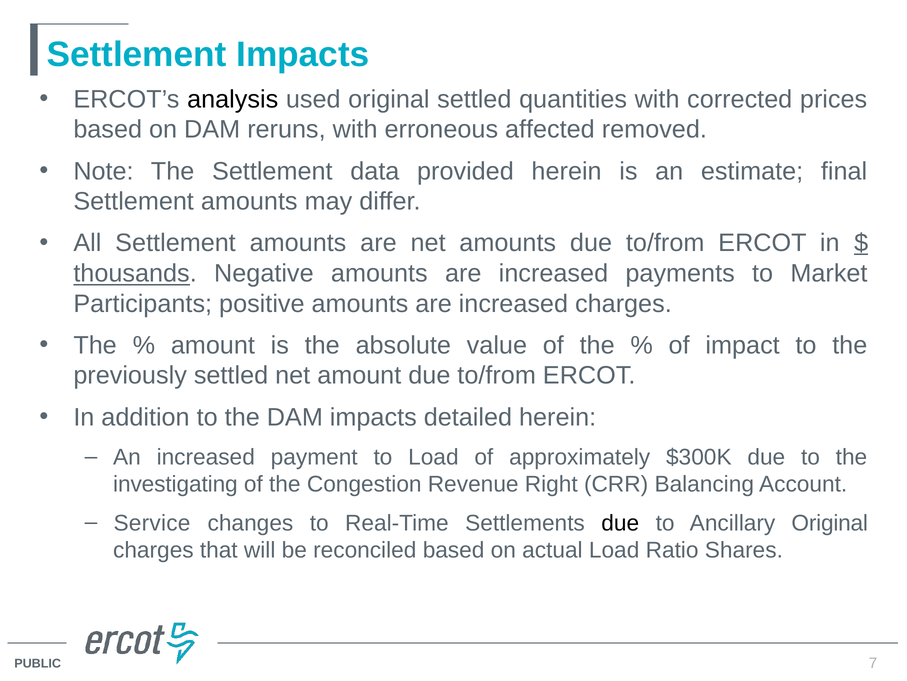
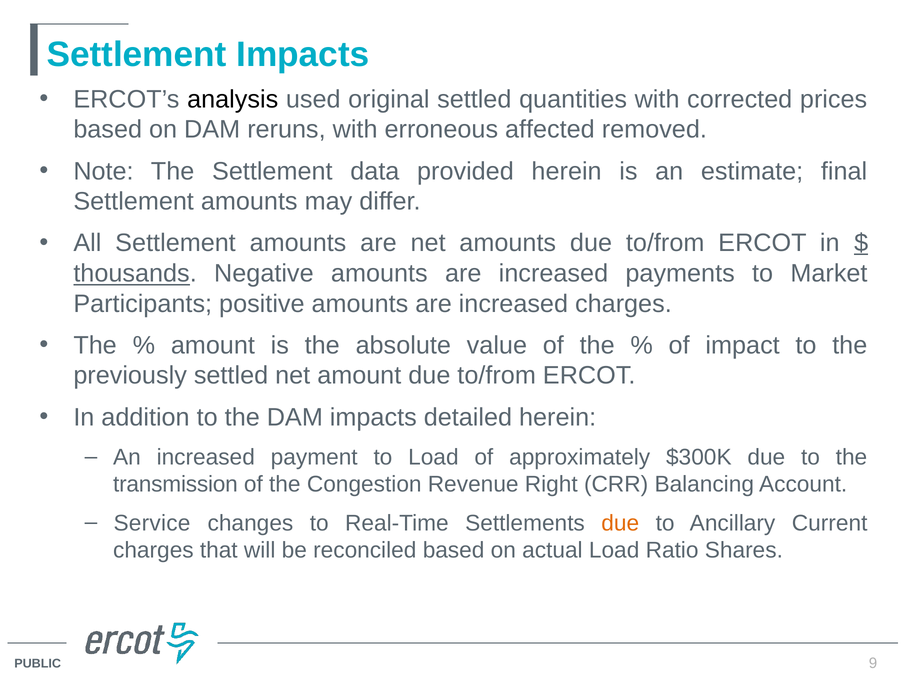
investigating: investigating -> transmission (175, 484)
due colour: black -> orange (620, 523)
Ancillary Original: Original -> Current (830, 523)
7: 7 -> 9 (873, 663)
